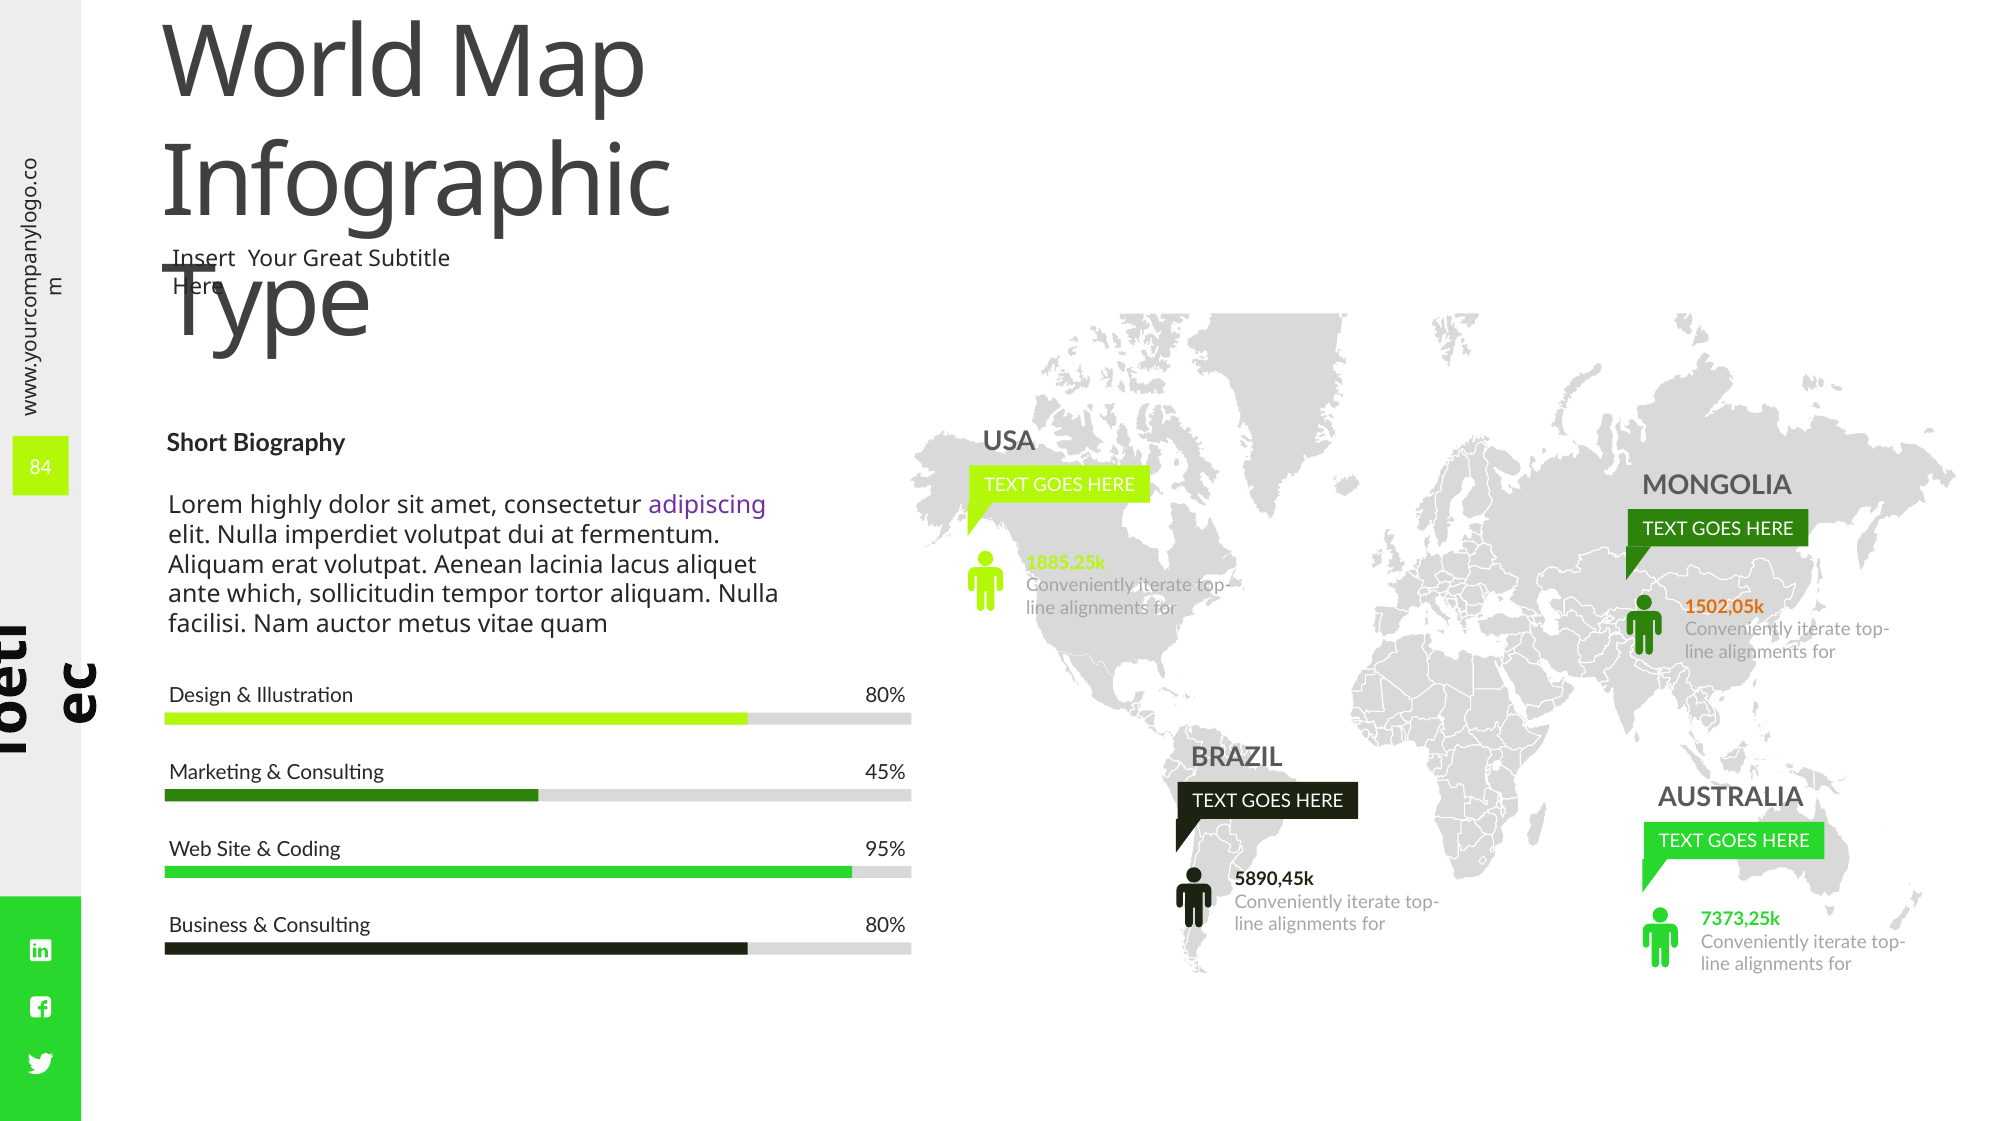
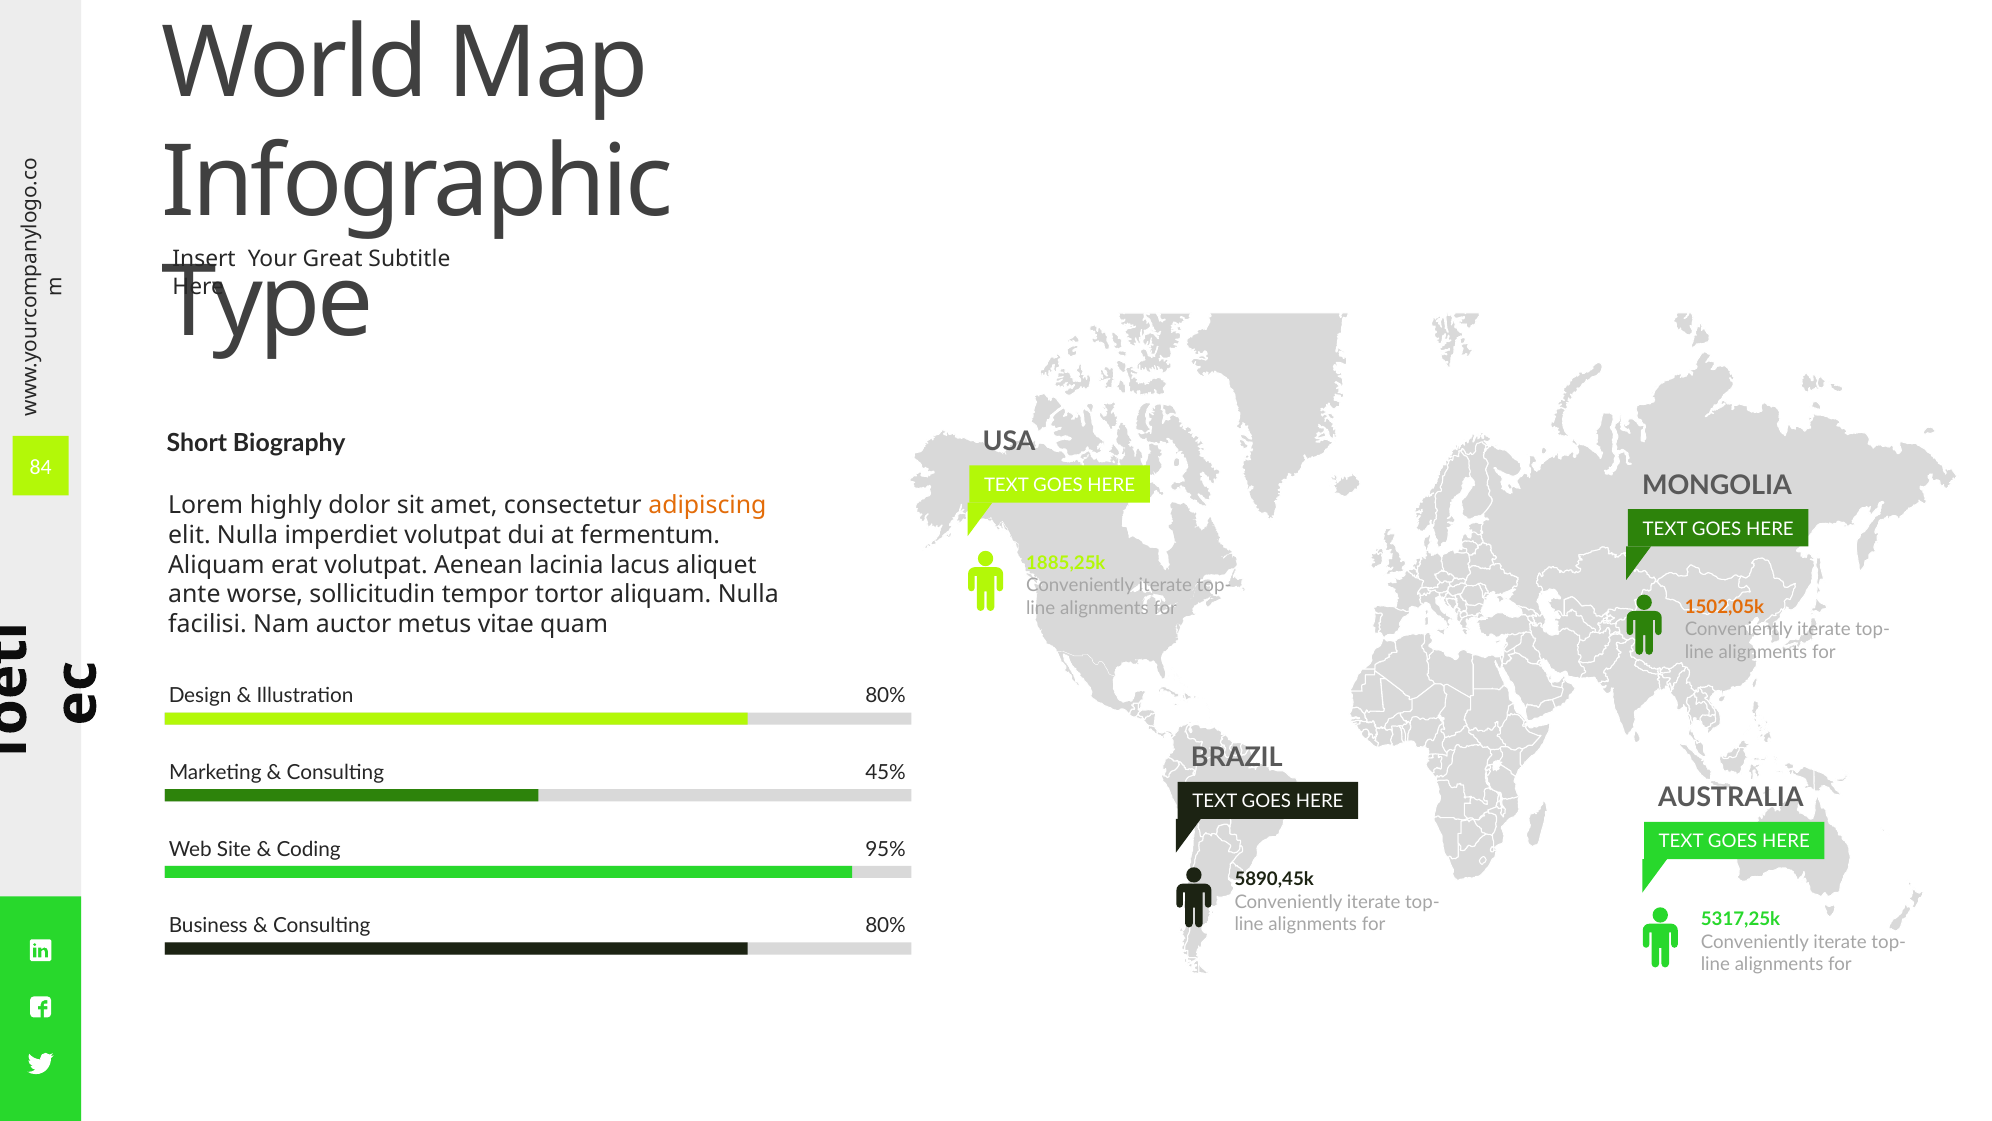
adipiscing colour: purple -> orange (707, 505)
which: which -> worse (265, 595)
7373,25k: 7373,25k -> 5317,25k (1741, 919)
